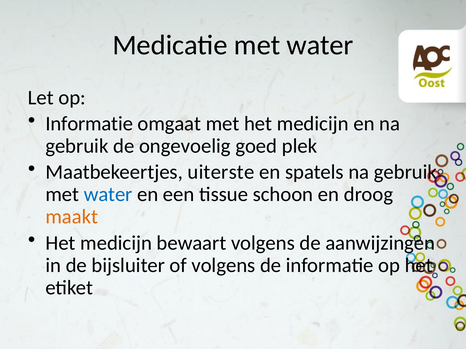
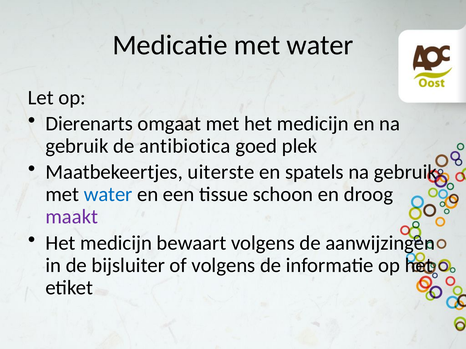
Informatie: Informatie -> Dierenarts (89, 124)
ongevoelig: ongevoelig -> antibiotica (185, 146)
maakt colour: orange -> purple (72, 217)
